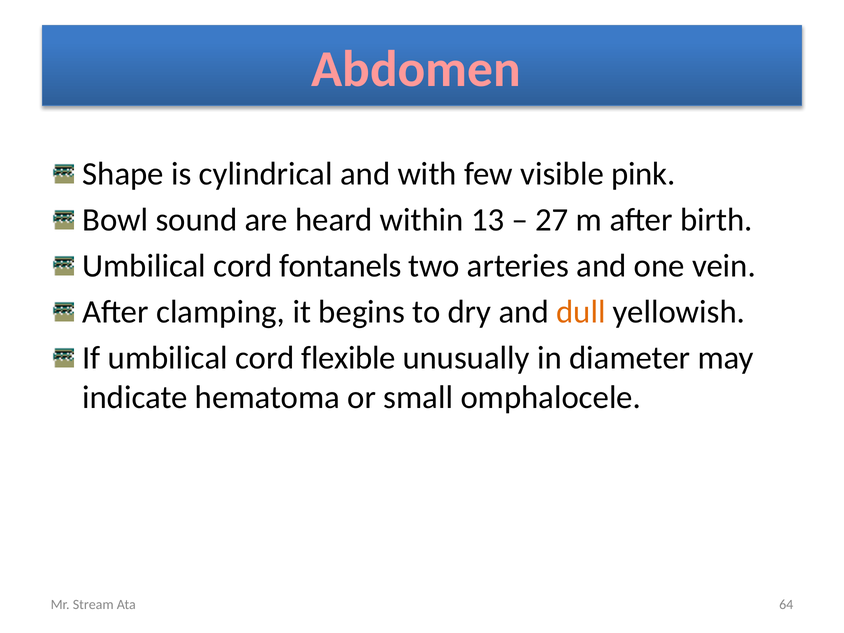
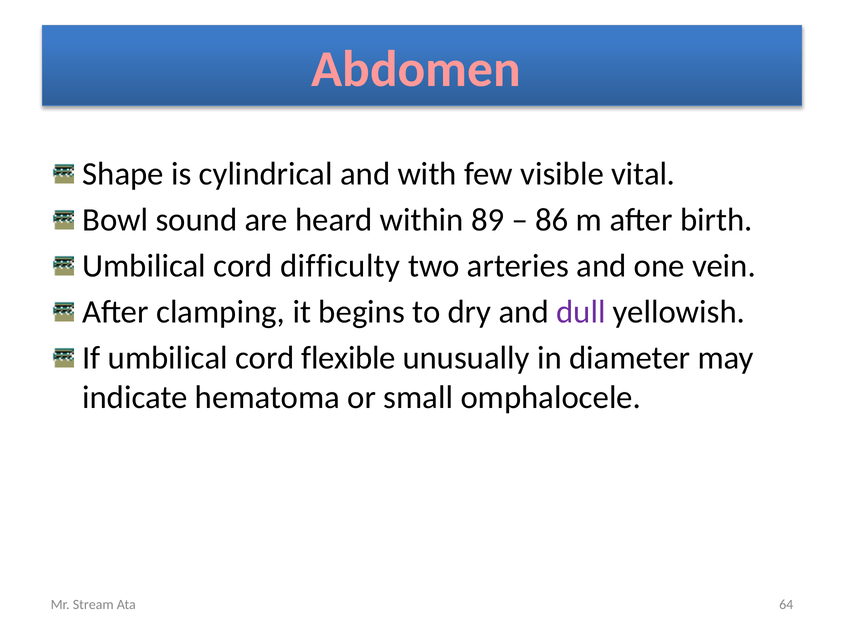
pink: pink -> vital (643, 174)
13: 13 -> 89 (488, 220)
27: 27 -> 86 (552, 220)
fontanels: fontanels -> difficulty (340, 266)
dull colour: orange -> purple (581, 312)
